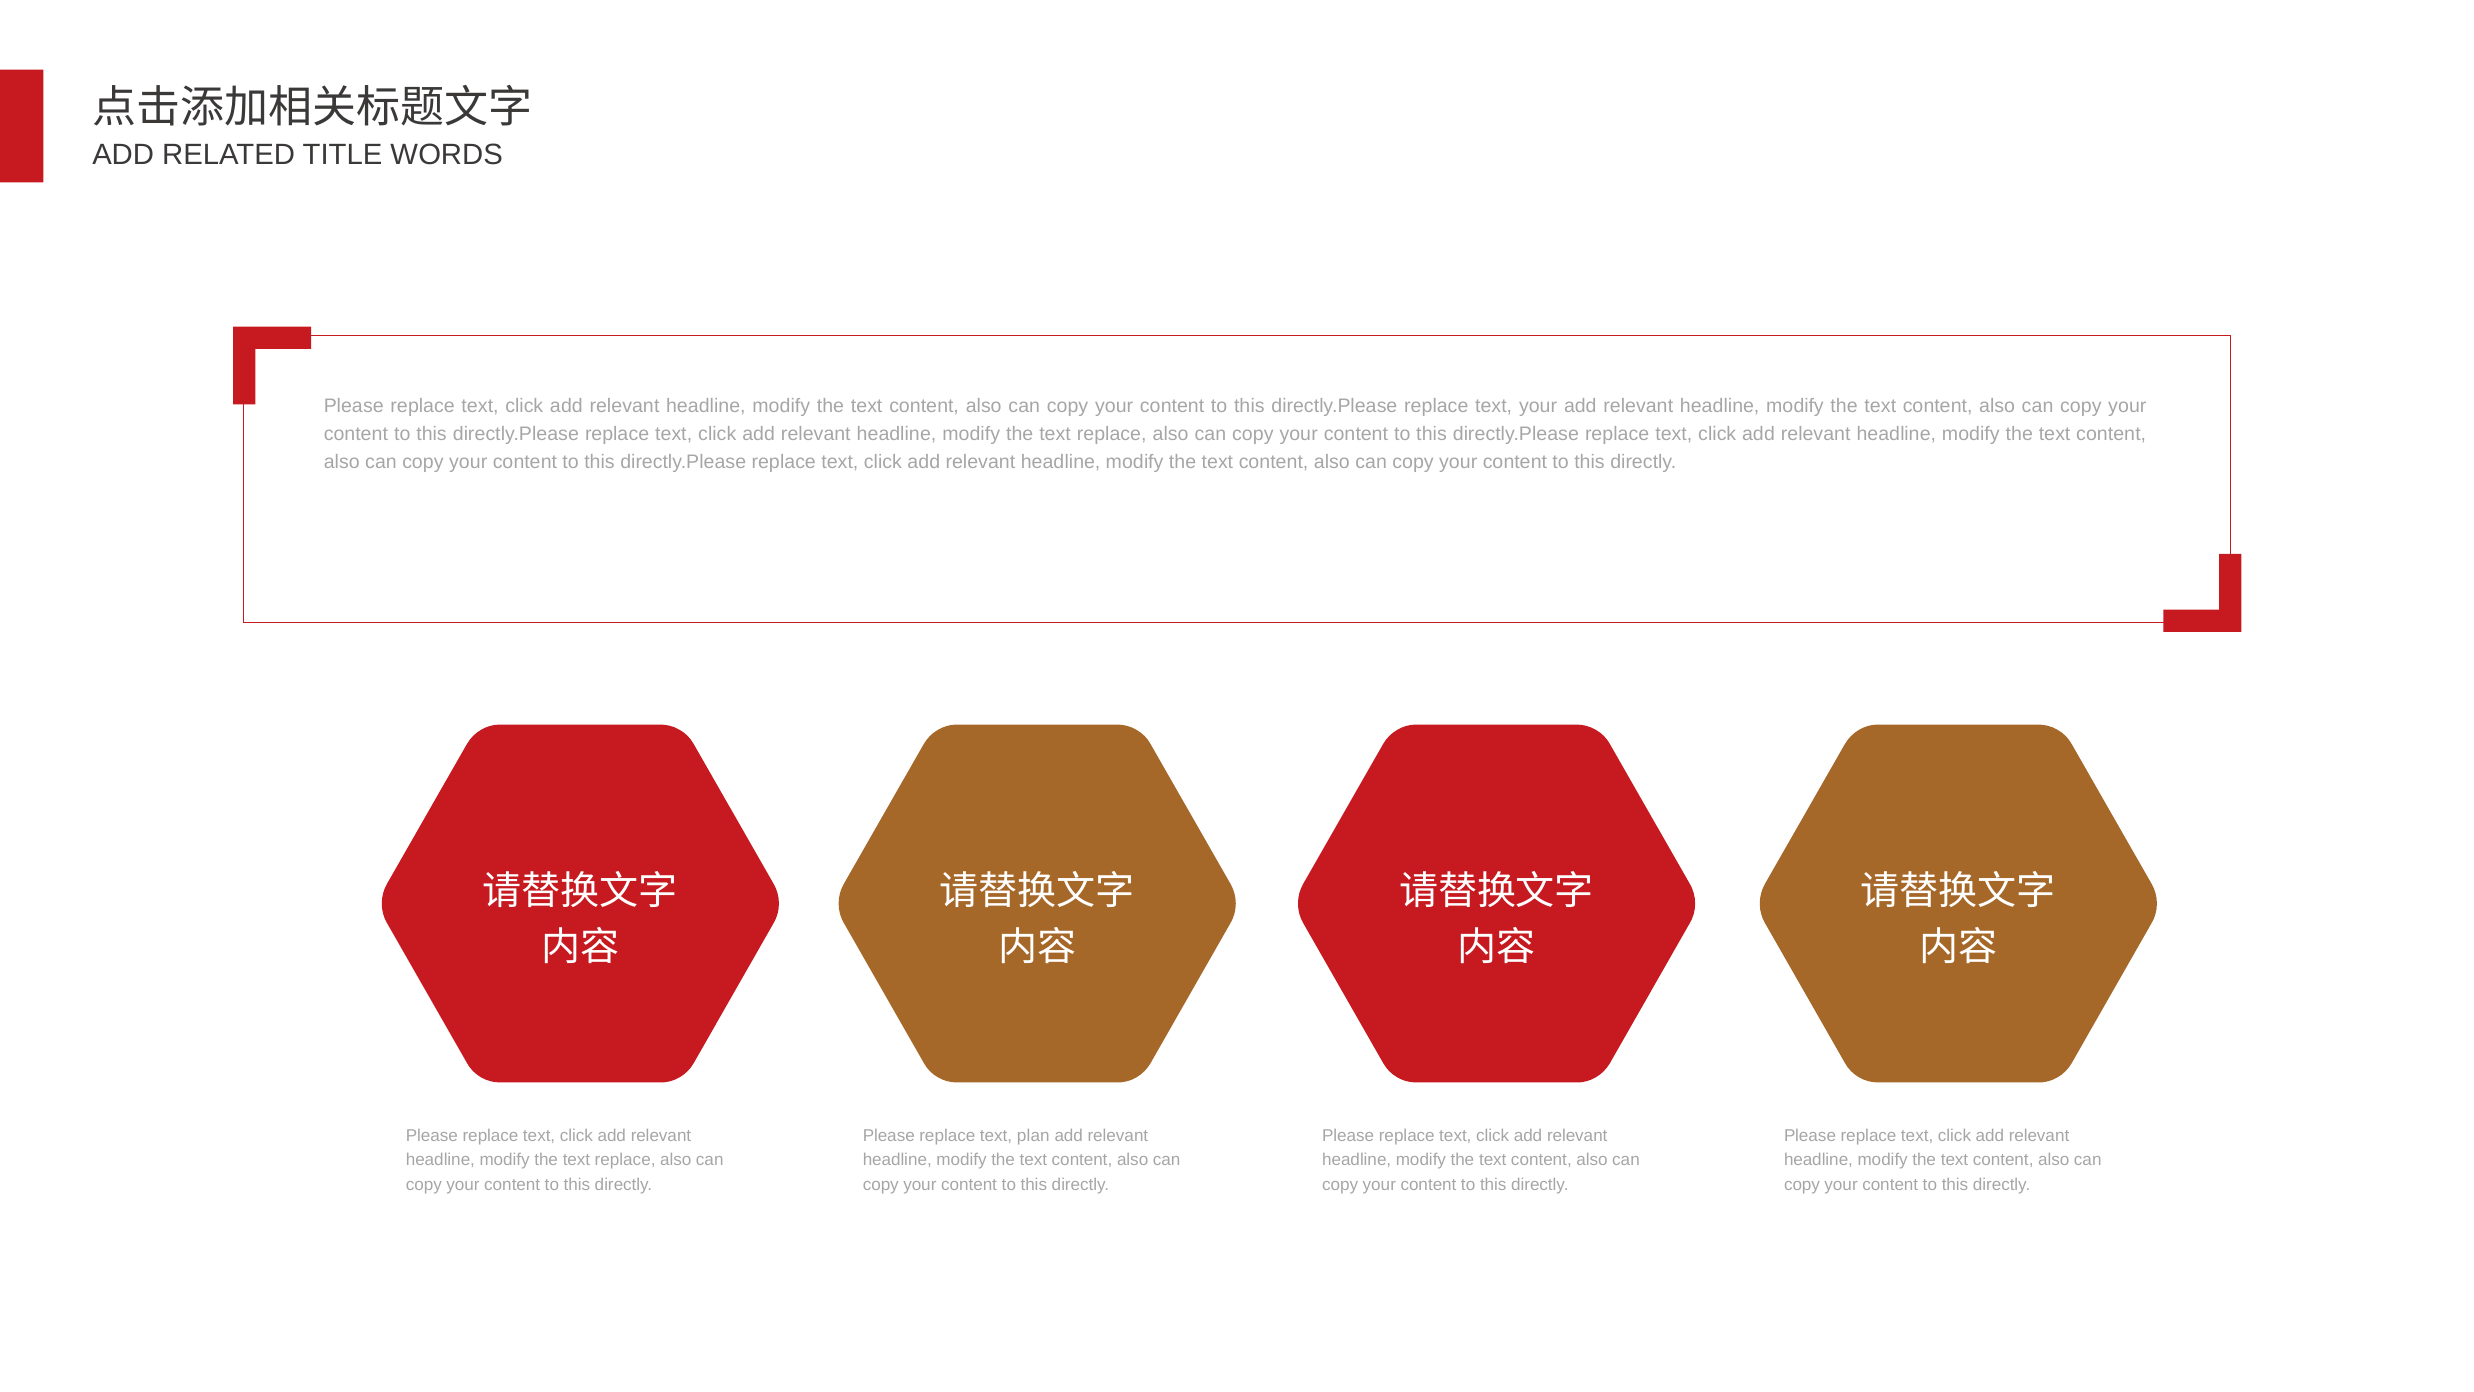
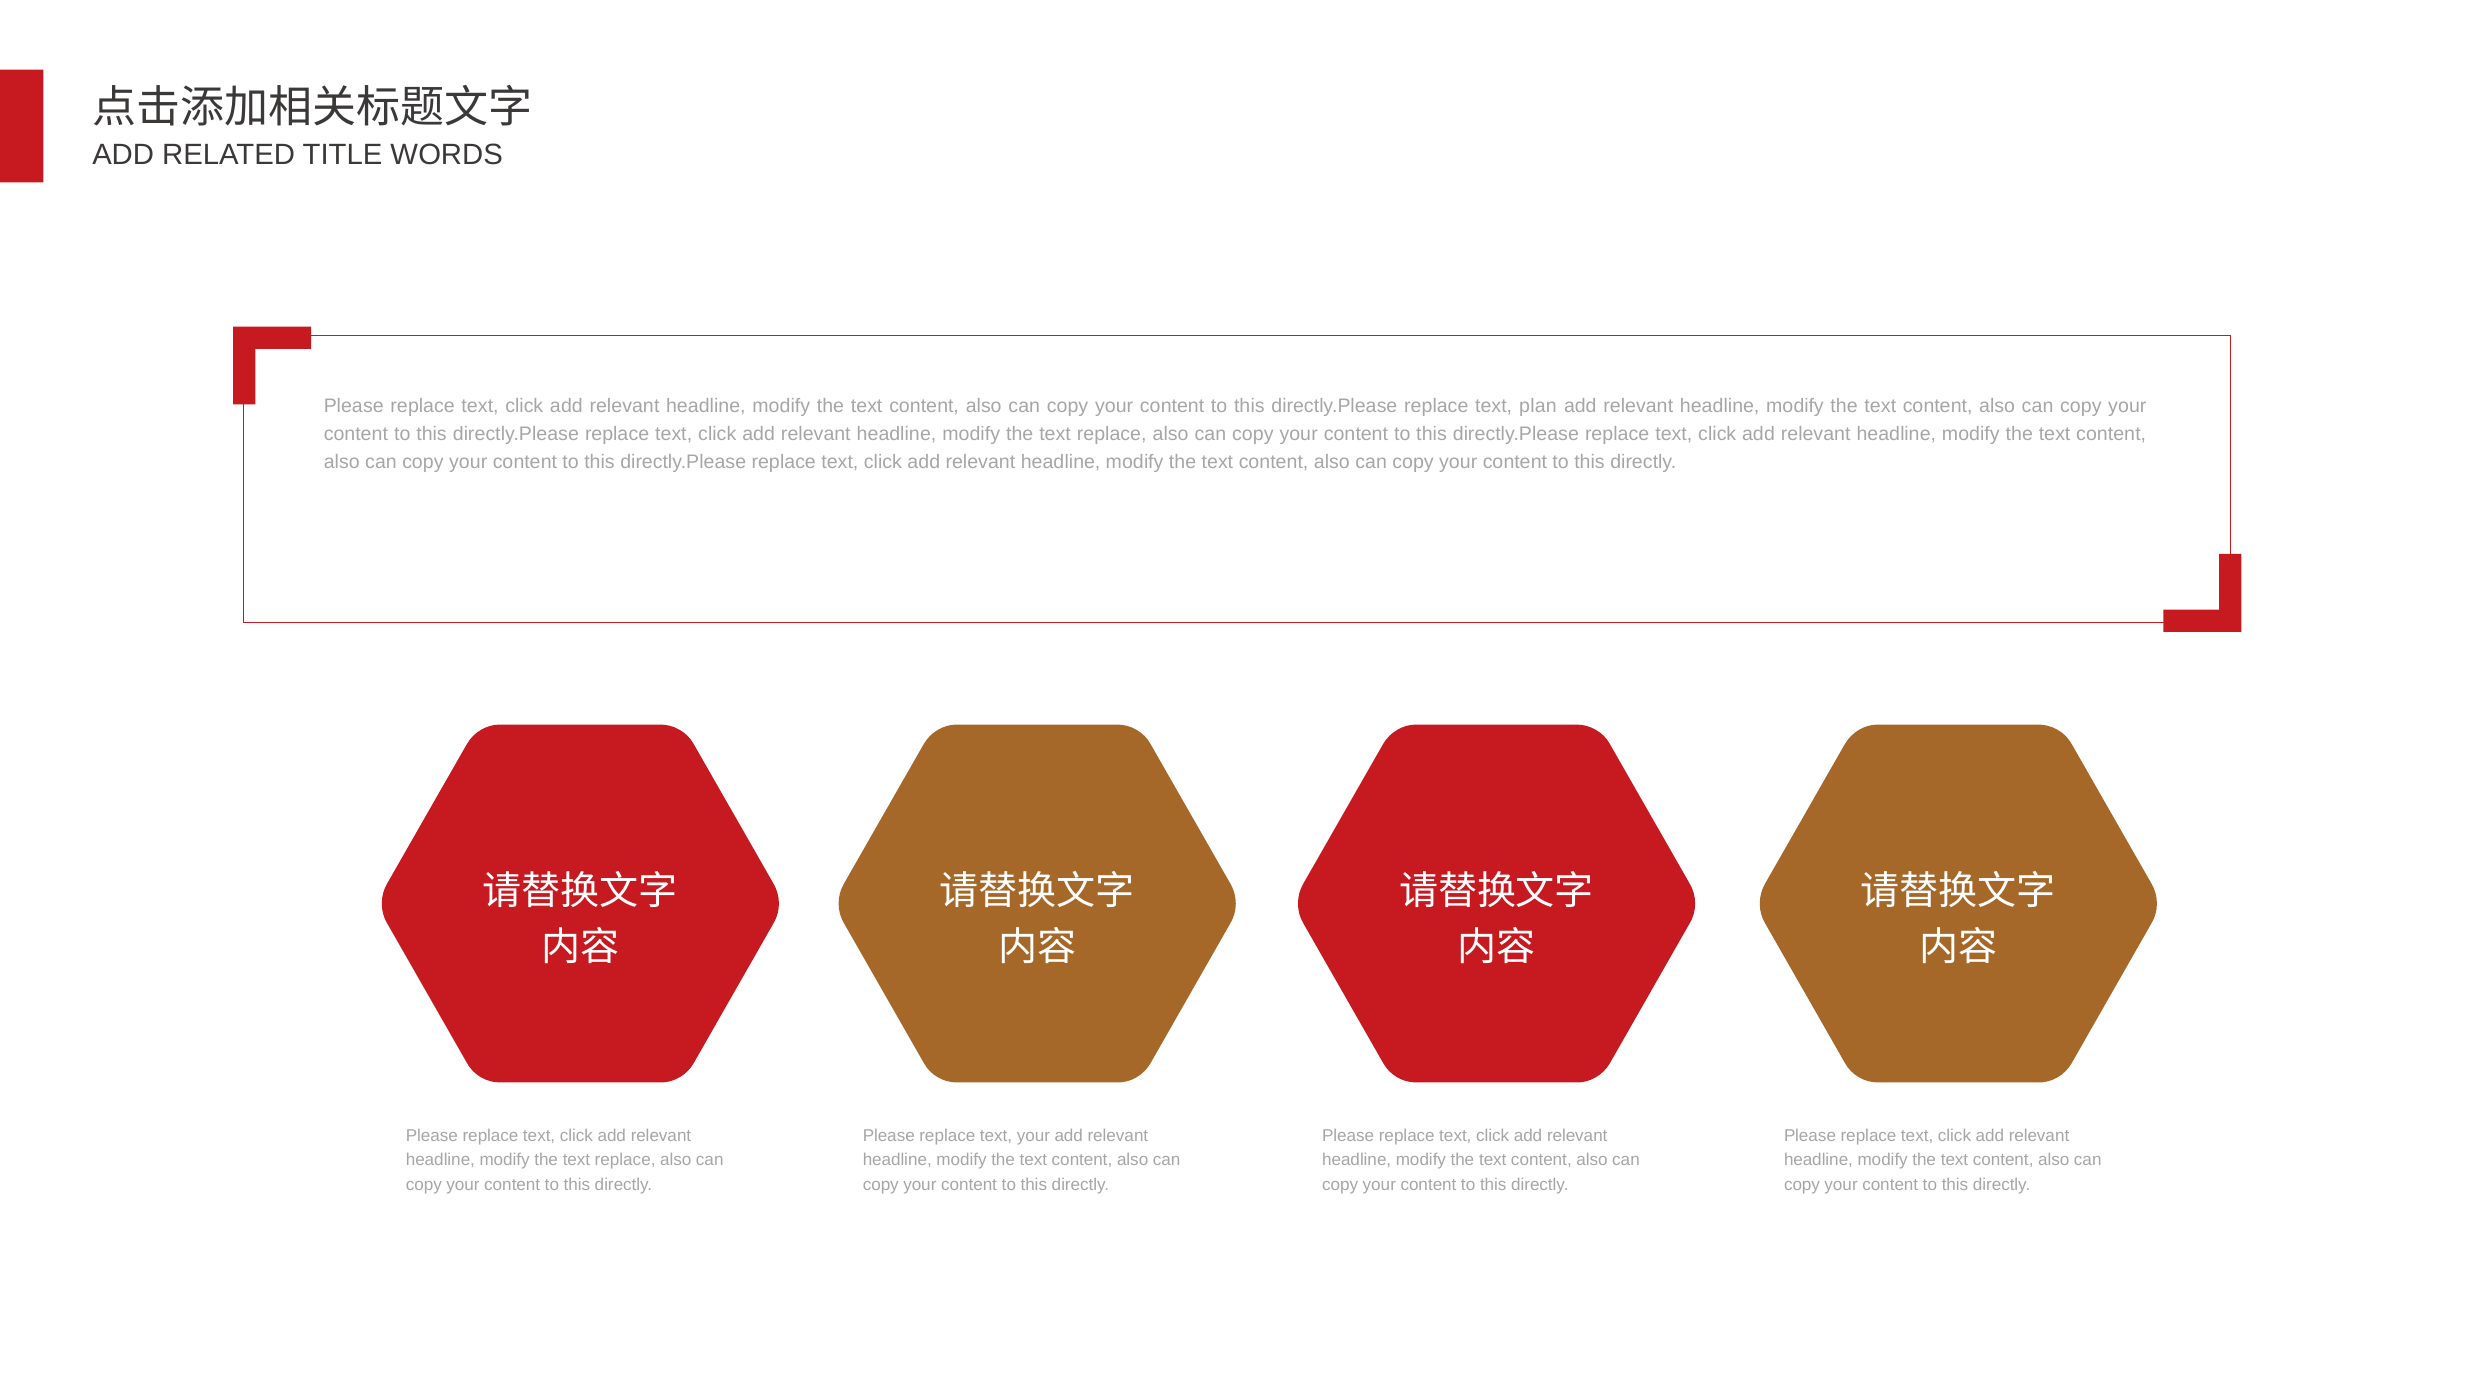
text your: your -> plan (1538, 406)
text plan: plan -> your (1033, 1135)
